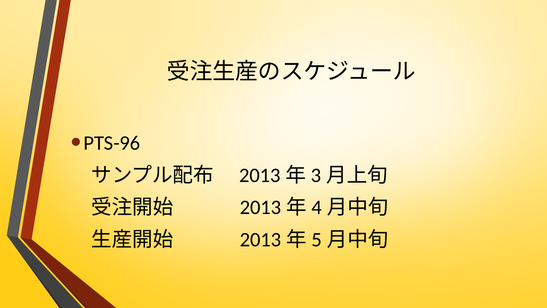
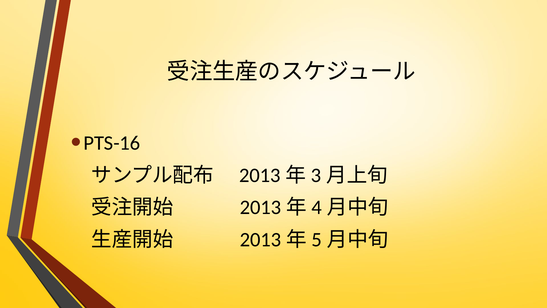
PTS-96: PTS-96 -> PTS-16 (112, 143)
